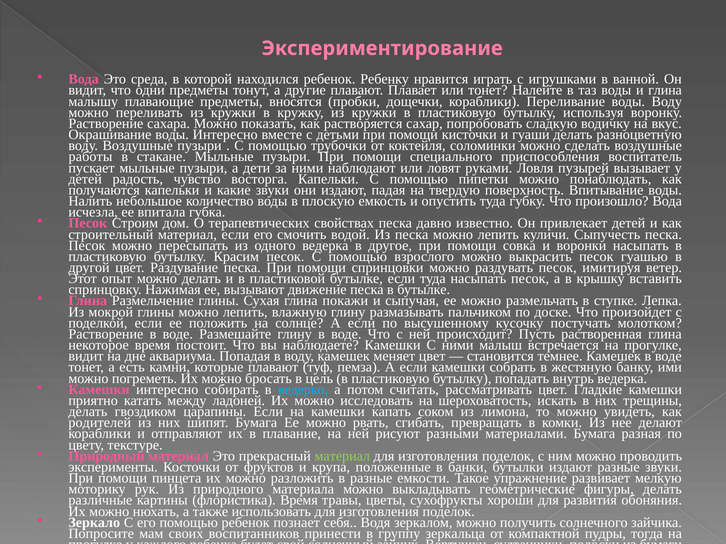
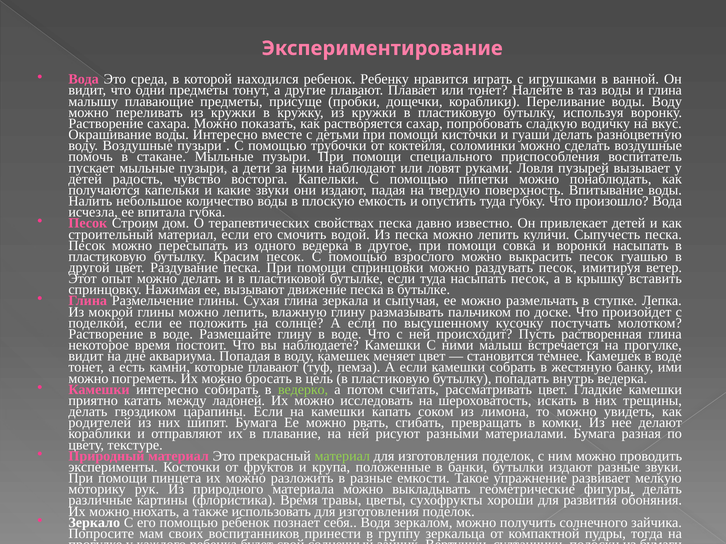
вносятся: вносятся -> присуще (295, 101)
работы: работы -> помочь (91, 157)
покажи: покажи -> зеркала (345, 301)
ведерко colour: light blue -> light green (303, 390)
